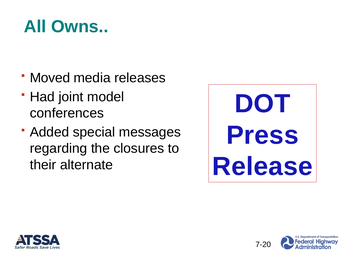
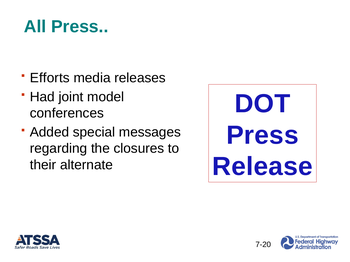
All Owns: Owns -> Press (80, 27)
Moved: Moved -> Efforts (50, 78)
